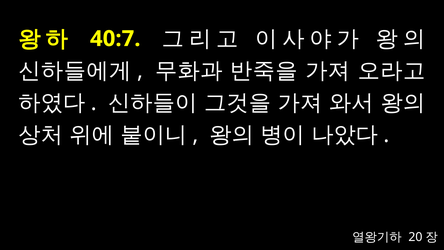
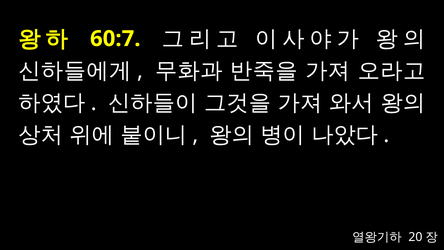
40:7: 40:7 -> 60:7 (115, 39)
